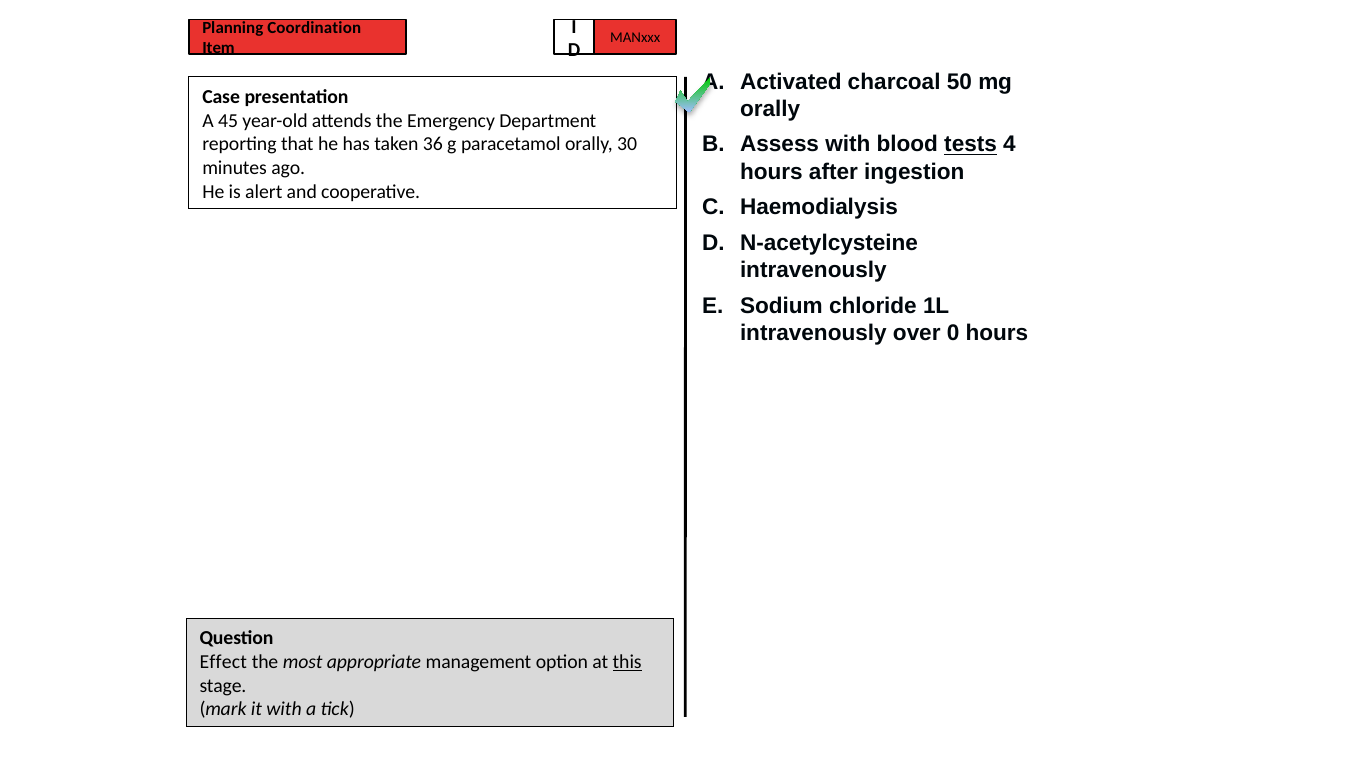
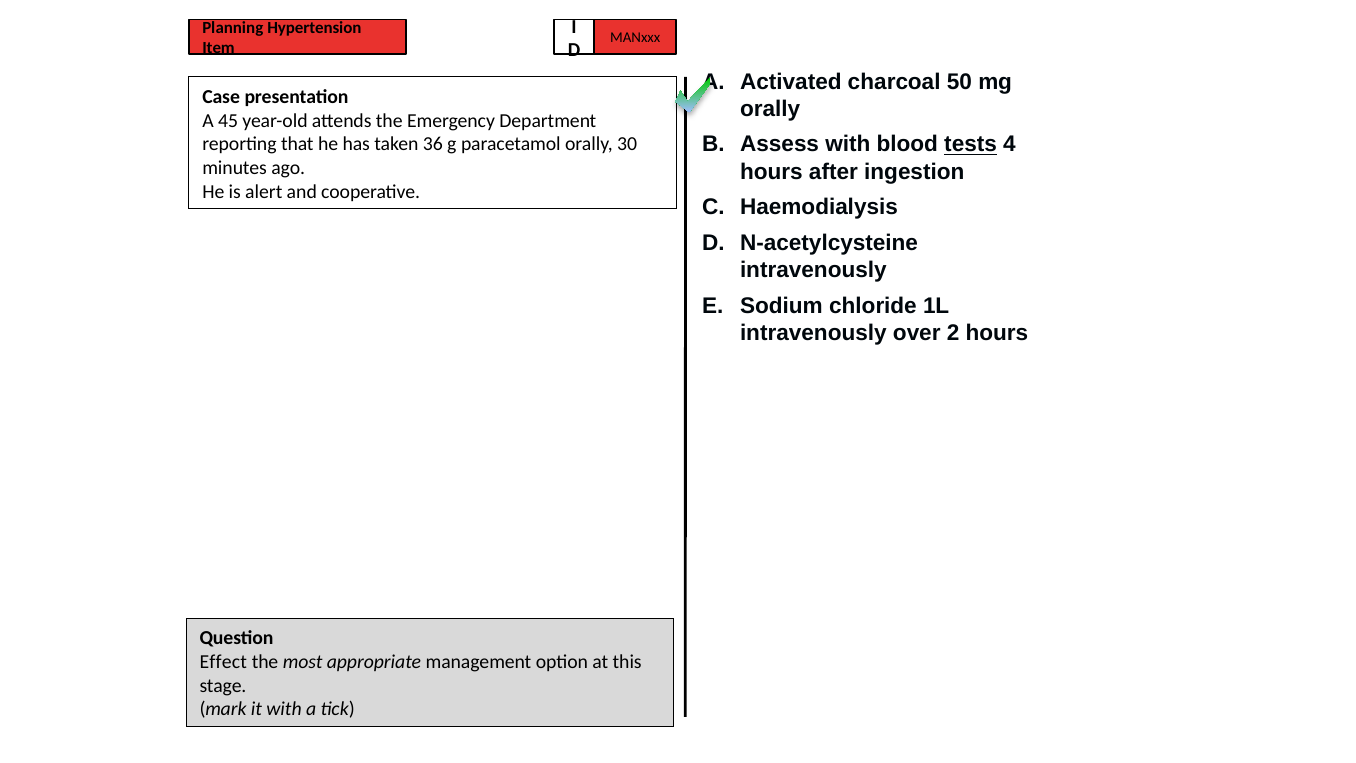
Coordination: Coordination -> Hypertension (314, 28)
0: 0 -> 2 (953, 333)
this underline: present -> none (627, 662)
